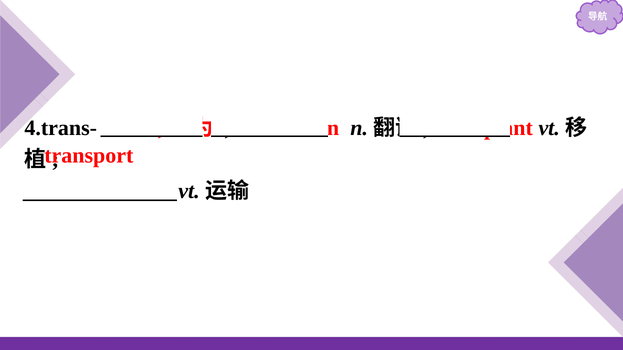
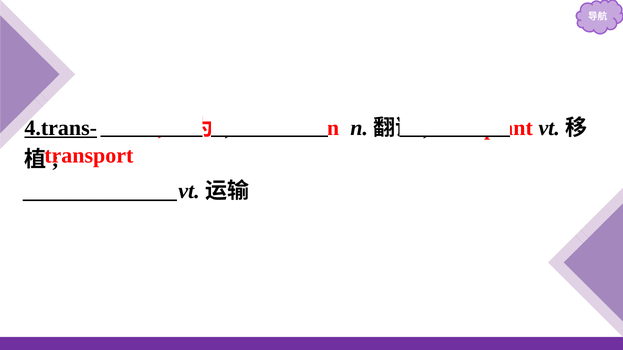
4.trans- underline: none -> present (61, 128)
